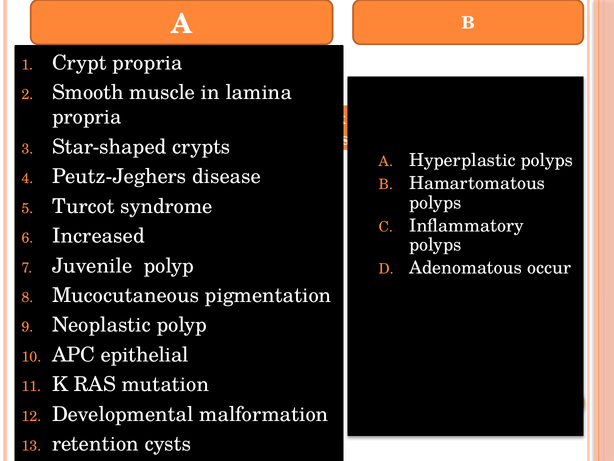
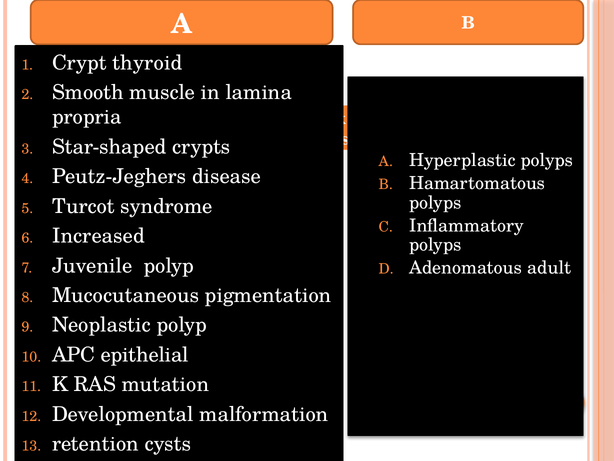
Crypt propria: propria -> thyroid (147, 63)
occur: occur -> adult (549, 268)
